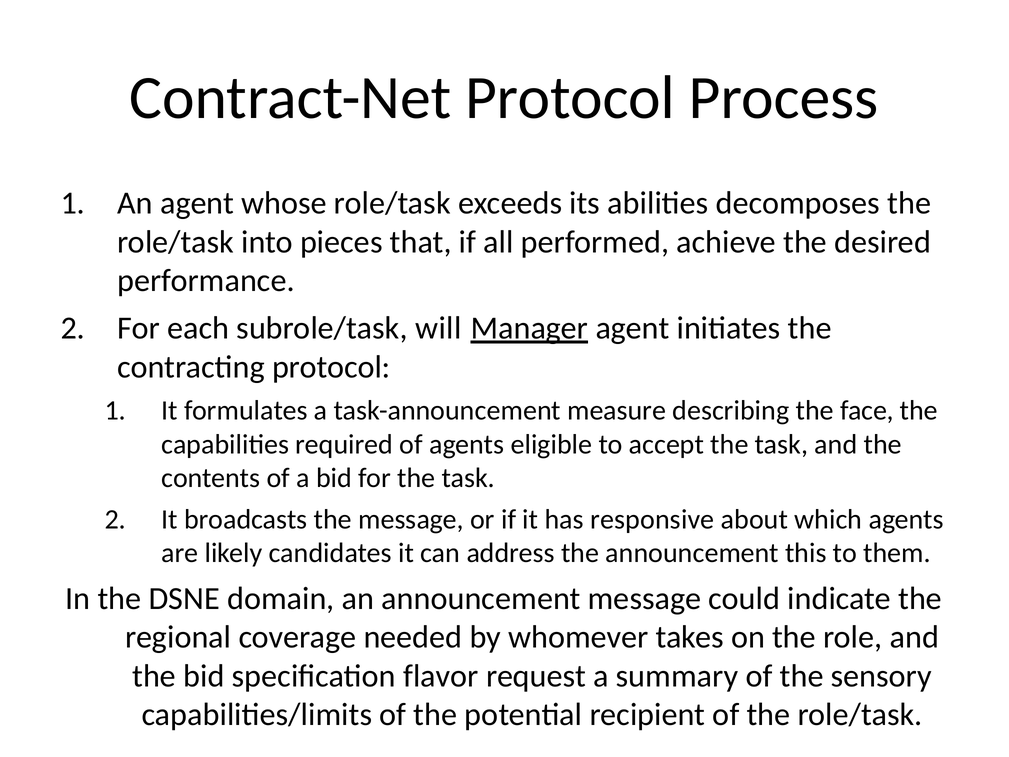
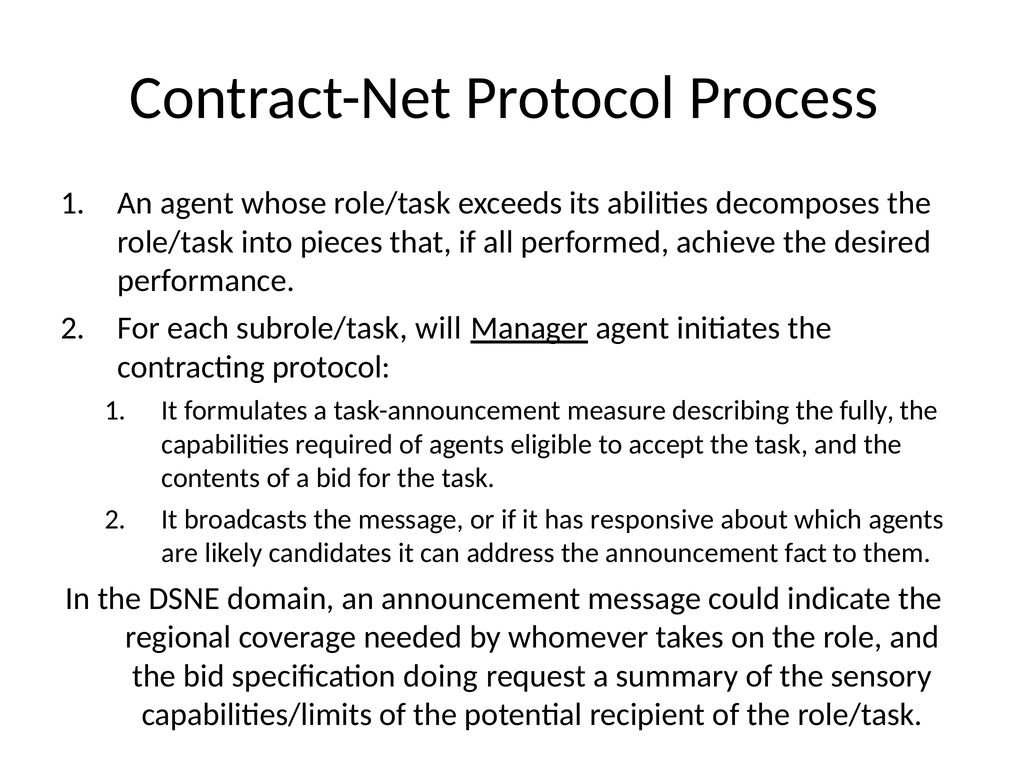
face: face -> fully (867, 411)
this: this -> fact (806, 553)
flavor: flavor -> doing (441, 676)
